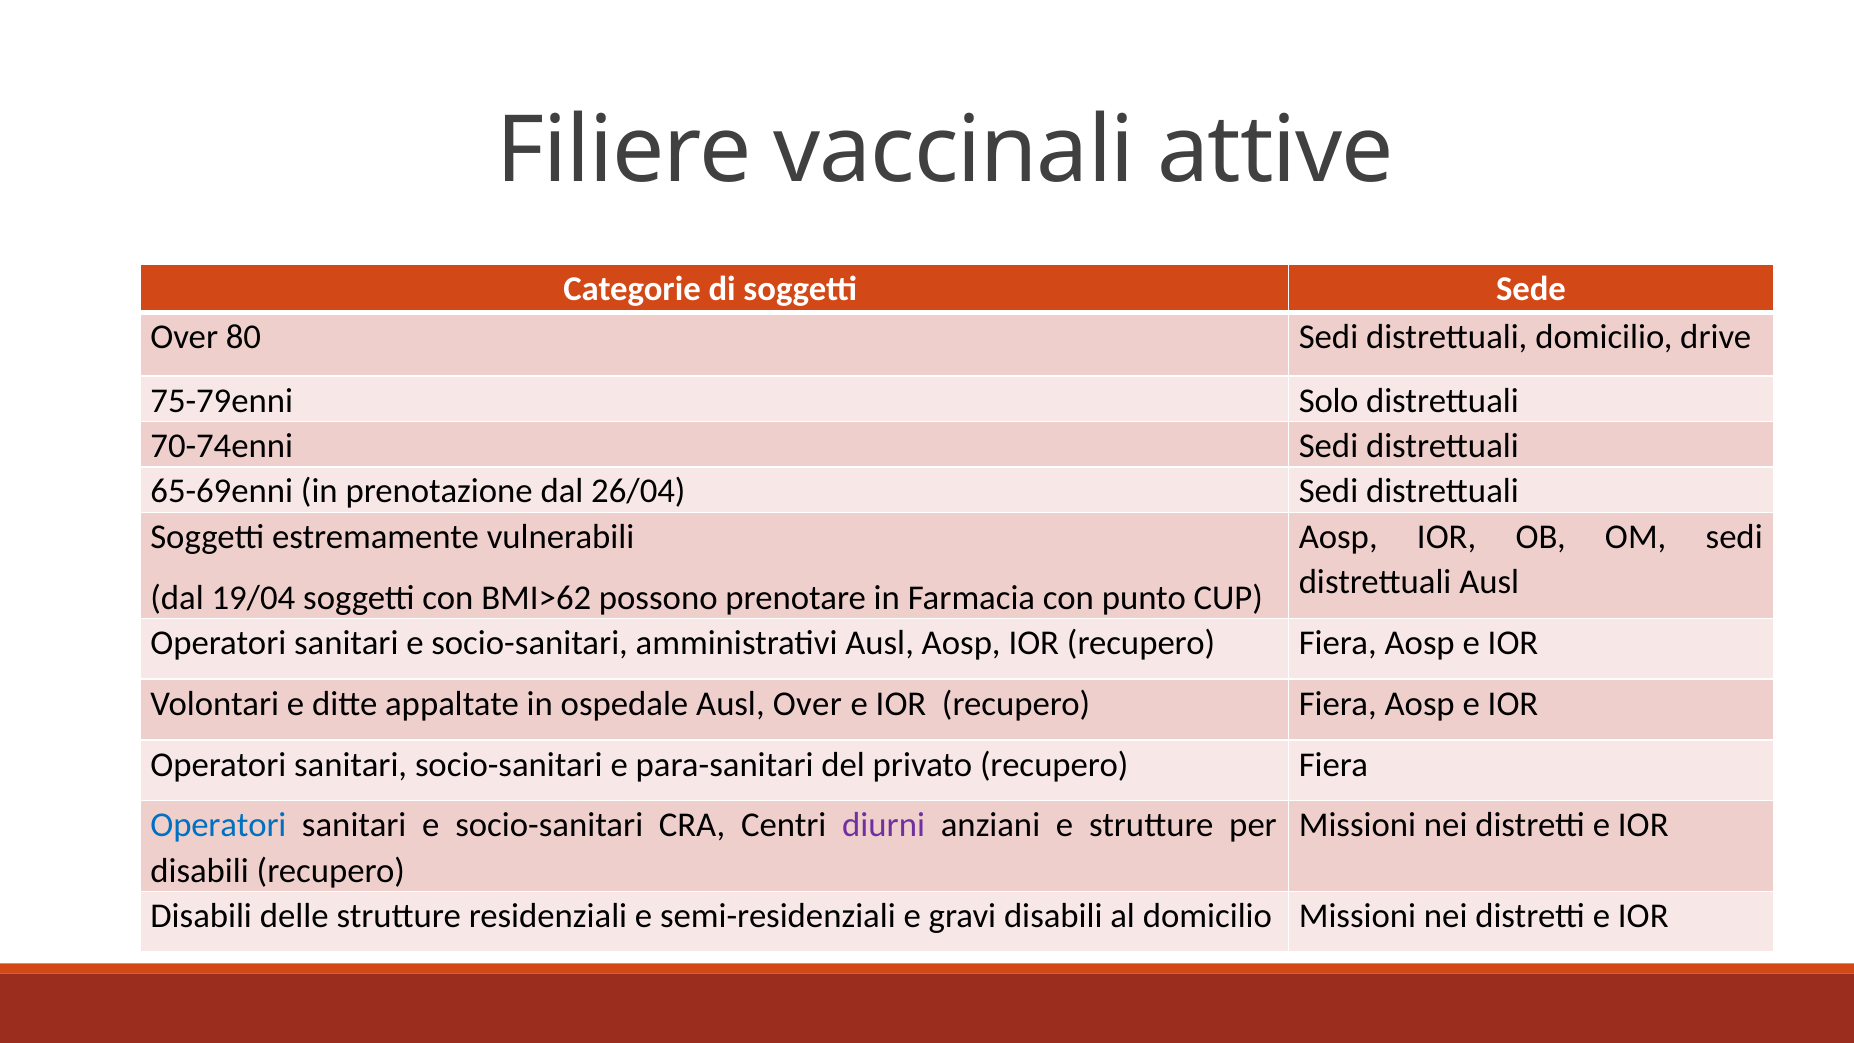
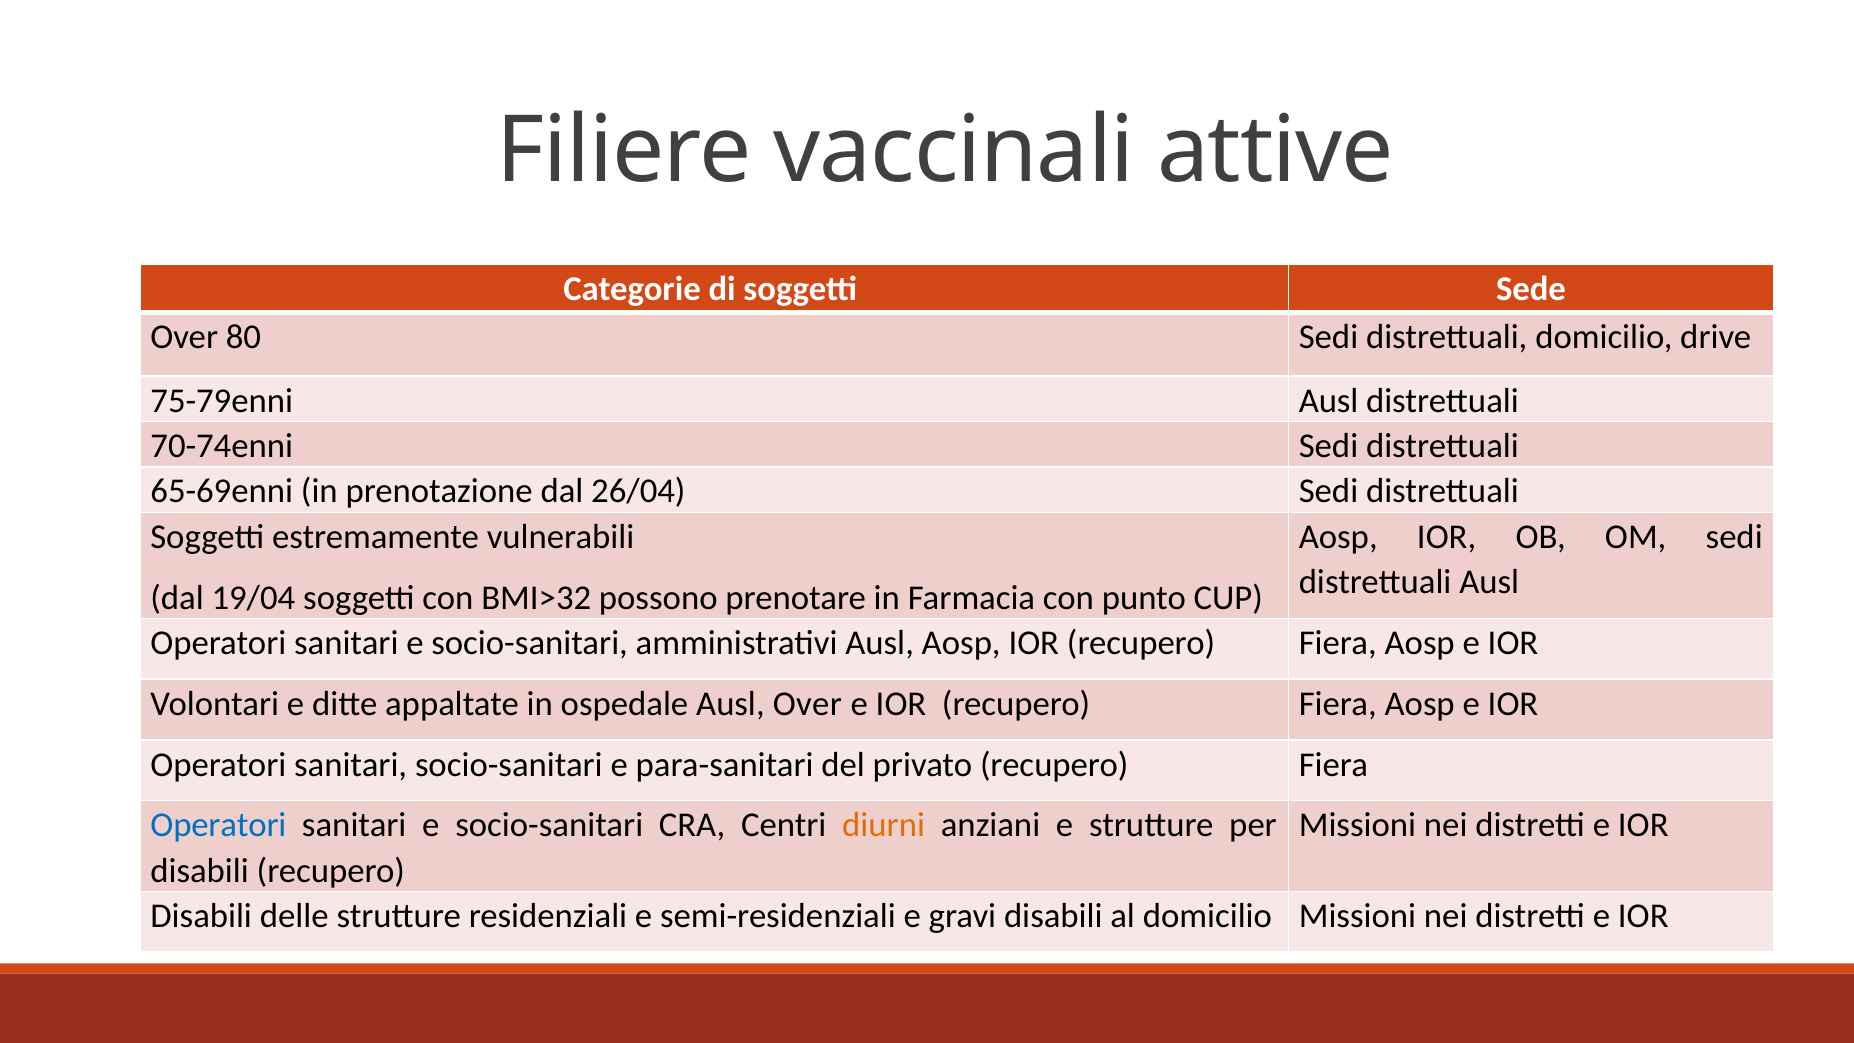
75-79enni Solo: Solo -> Ausl (1329, 401)
BMI>62: BMI>62 -> BMI>32 (536, 598)
diurni colour: purple -> orange (884, 825)
